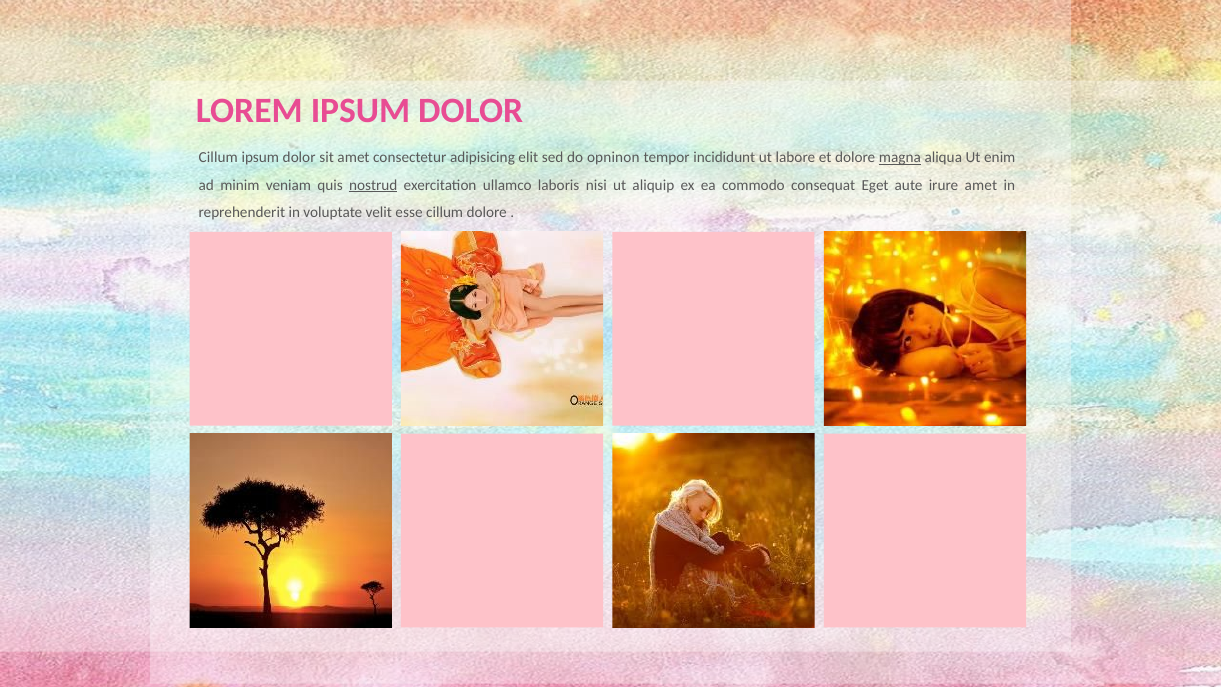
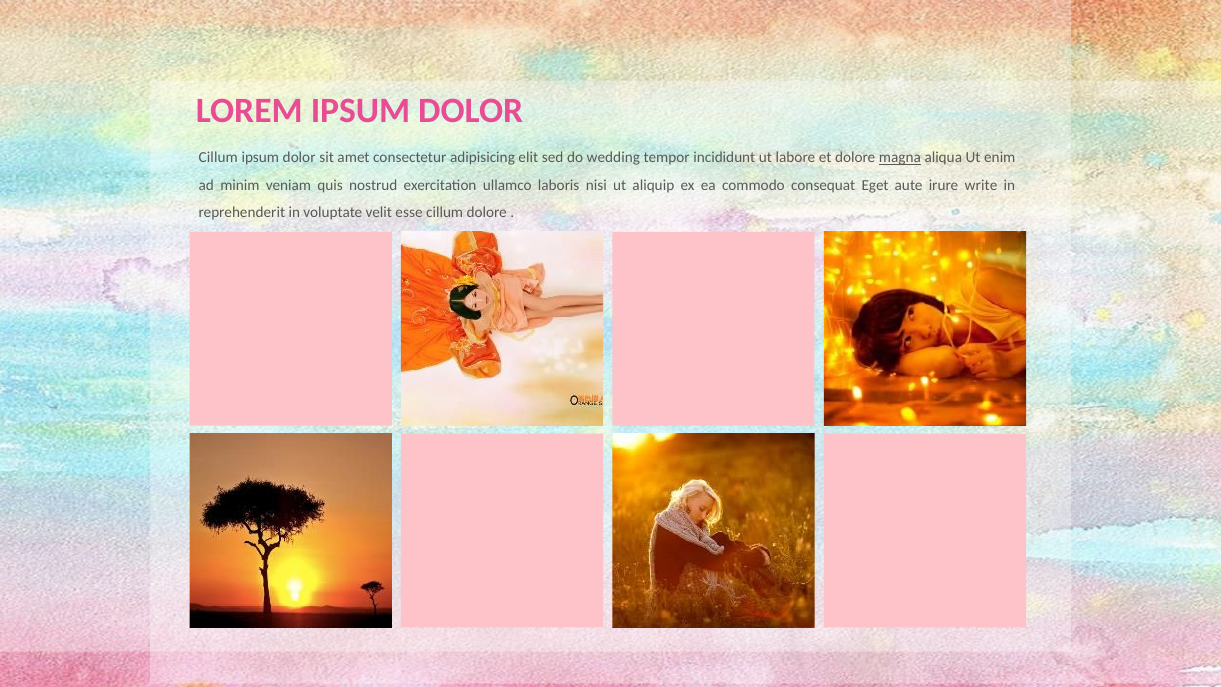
opninon: opninon -> wedding (613, 158)
nostrud underline: present -> none (373, 185)
irure amet: amet -> write (981, 185)
